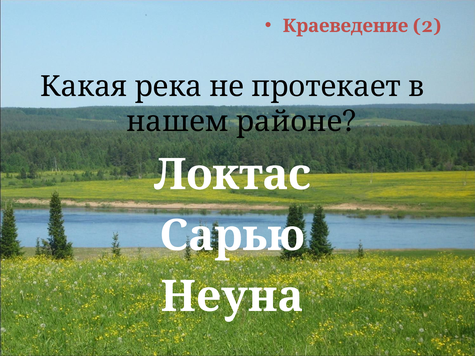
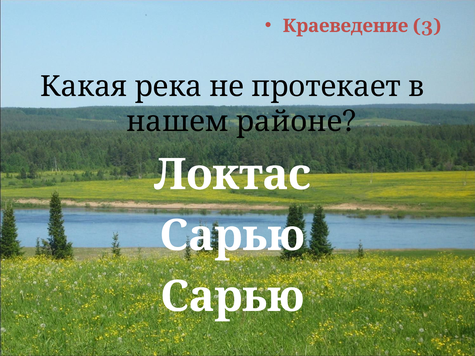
2: 2 -> 3 (427, 26)
Неуна: Неуна -> Сарью (232, 297)
